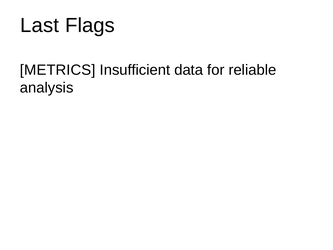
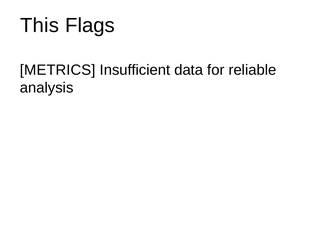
Last: Last -> This (40, 25)
